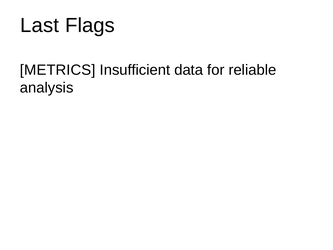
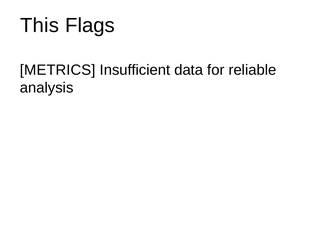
Last: Last -> This (40, 25)
